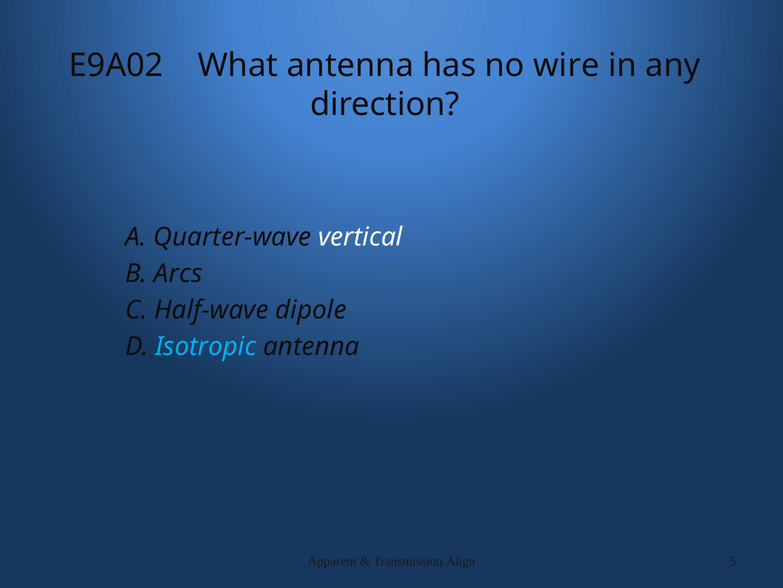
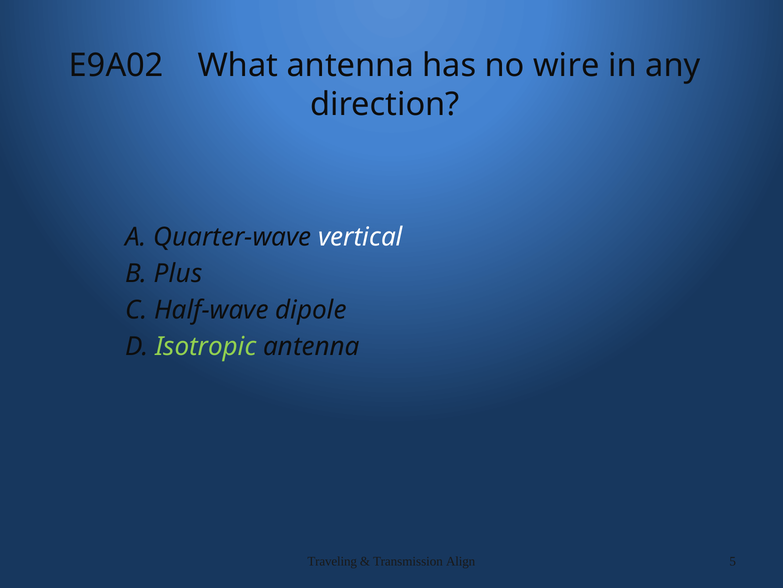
Arcs: Arcs -> Plus (178, 273)
Isotropic colour: light blue -> light green (206, 346)
Apparent: Apparent -> Traveling (332, 561)
